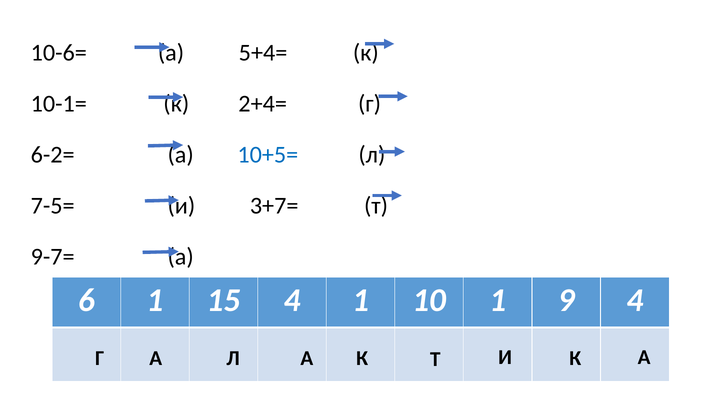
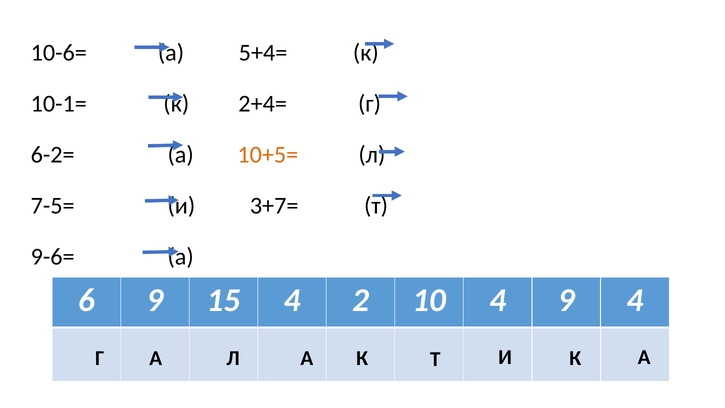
10+5= colour: blue -> orange (268, 155)
9-7=: 9-7= -> 9-6= (53, 257)
6 1: 1 -> 9 (155, 300)
4 1: 1 -> 2 (361, 300)
10 1: 1 -> 4 (498, 300)
